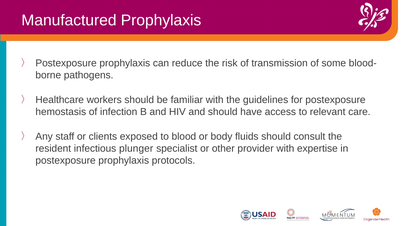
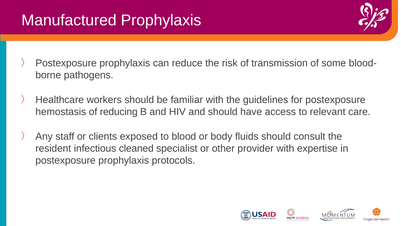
infection: infection -> reducing (119, 112)
plunger: plunger -> cleaned (136, 148)
